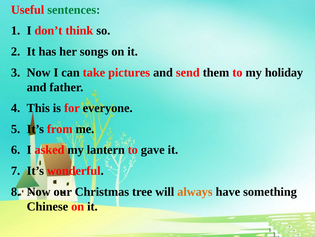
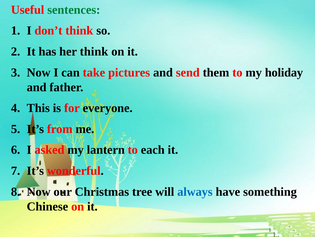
her songs: songs -> think (94, 51)
gave: gave -> each (153, 149)
always colour: orange -> blue (195, 191)
